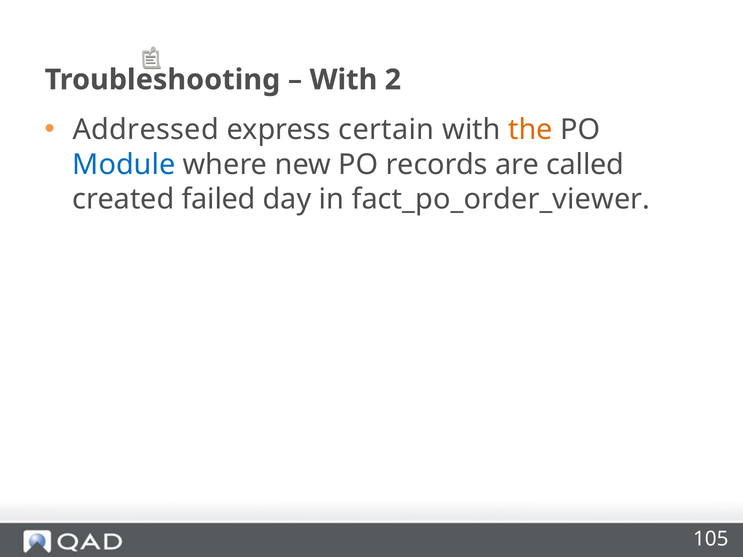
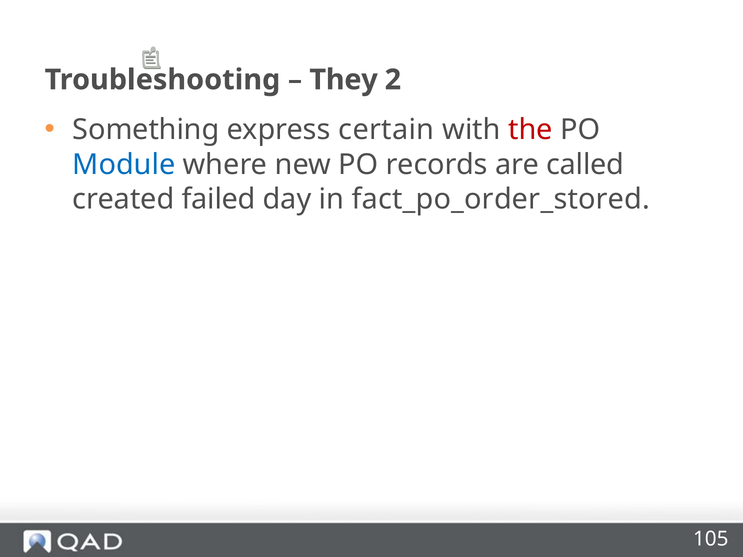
With: With -> They (344, 80)
Addressed: Addressed -> Something (146, 130)
the colour: orange -> red (531, 130)
fact_po_order_viewer: fact_po_order_viewer -> fact_po_order_stored (501, 199)
